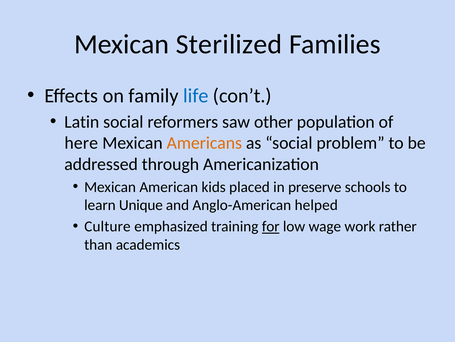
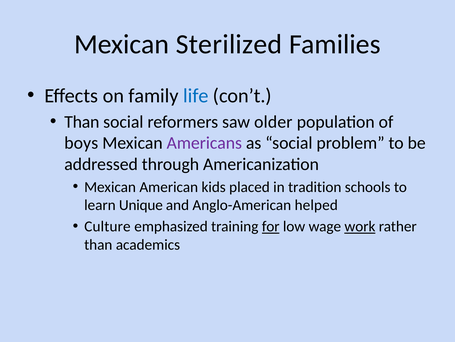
Latin: Latin -> Than (82, 122)
other: other -> older (273, 122)
here: here -> boys (81, 143)
Americans colour: orange -> purple (204, 143)
preserve: preserve -> tradition (315, 187)
work underline: none -> present (360, 226)
